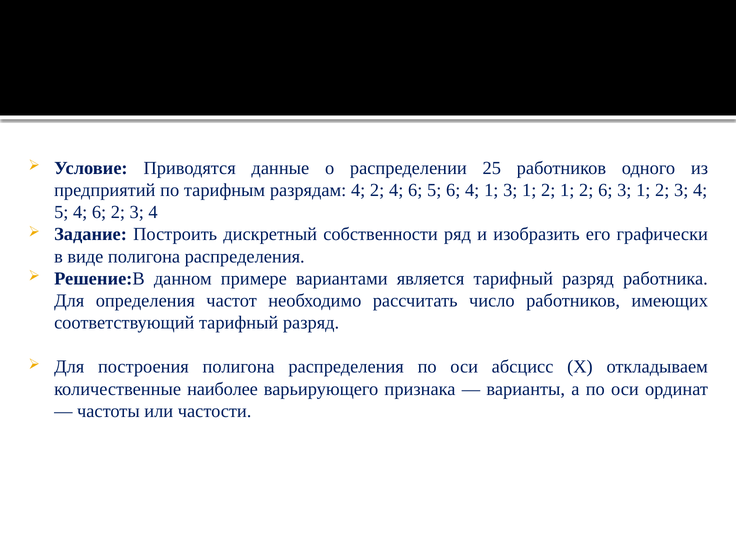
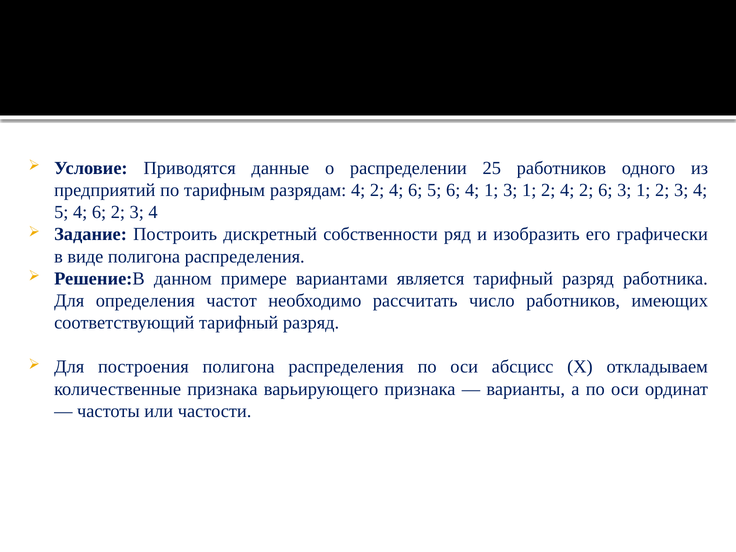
1 2 1: 1 -> 4 (567, 190)
количественные наиболее: наиболее -> признака (222, 389)
